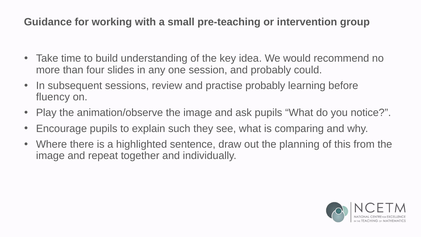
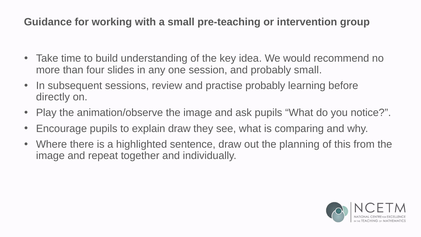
probably could: could -> small (308, 70)
fluency: fluency -> directly (53, 97)
explain such: such -> draw (179, 128)
